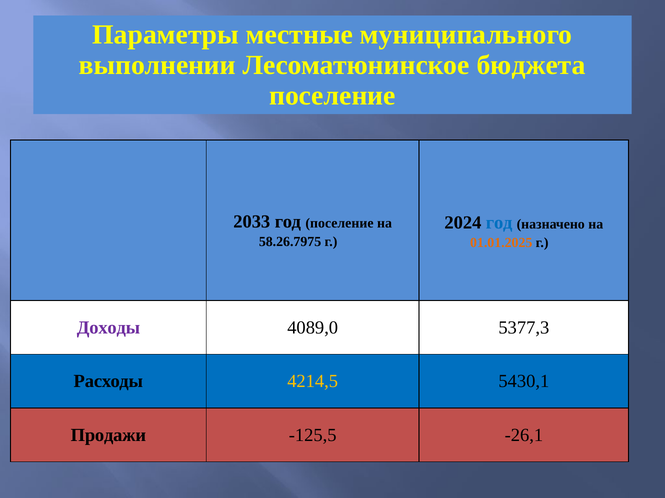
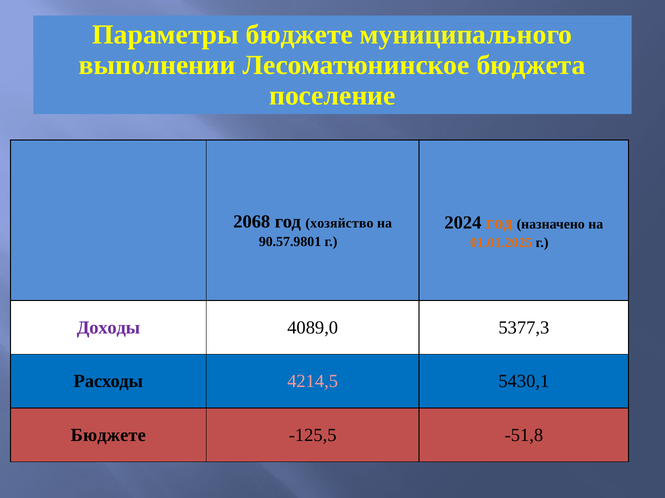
Параметры местные: местные -> бюджете (300, 34)
2033: 2033 -> 2068 (252, 222)
год поселение: поселение -> хозяйство (339, 223)
год colour: blue -> orange (499, 223)
58.26.7975: 58.26.7975 -> 90.57.9801 (290, 242)
4214,5 colour: yellow -> pink (313, 382)
Продажи: Продажи -> Бюджете (108, 436)
-26,1: -26,1 -> -51,8 (524, 436)
